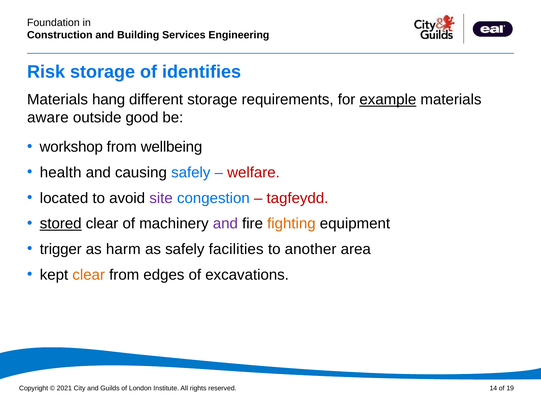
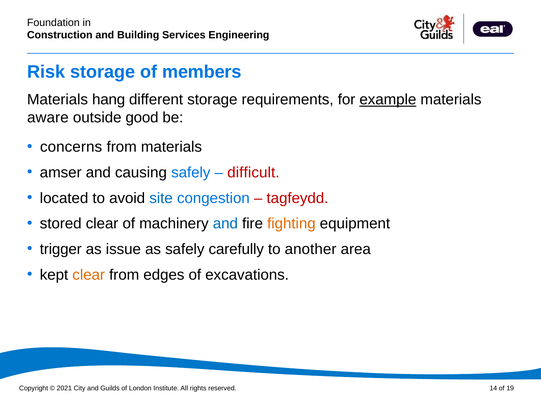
identifies: identifies -> members (202, 72)
workshop: workshop -> concerns (71, 147)
from wellbeing: wellbeing -> materials (171, 147)
health: health -> amser (61, 172)
welfare: welfare -> difficult (253, 172)
site colour: purple -> blue (161, 198)
stored underline: present -> none (61, 223)
and colour: purple -> blue (225, 223)
harm: harm -> issue (123, 249)
facilities: facilities -> carefully (236, 249)
